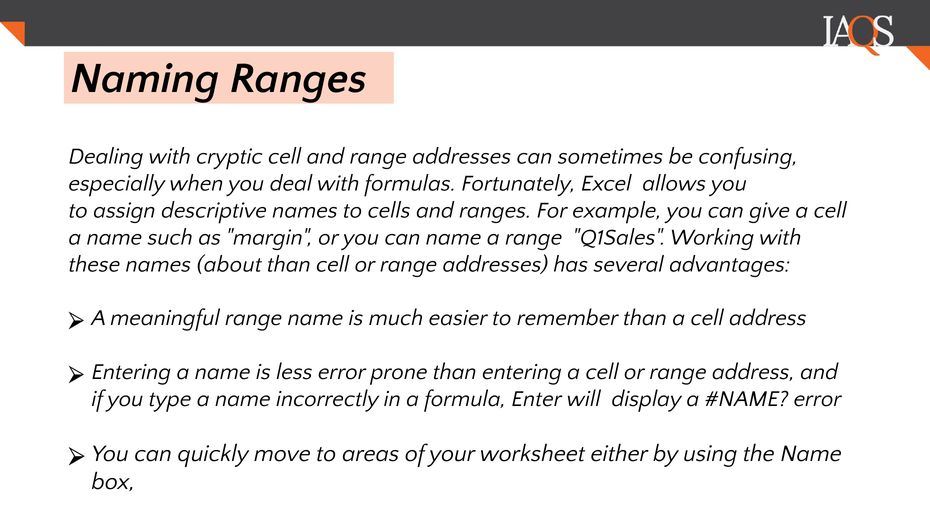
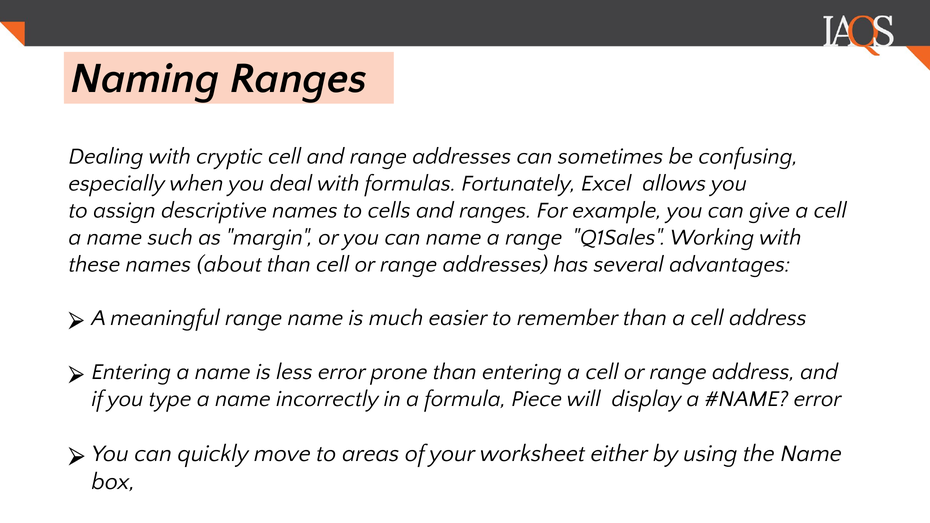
Enter: Enter -> Piece (537, 399)
